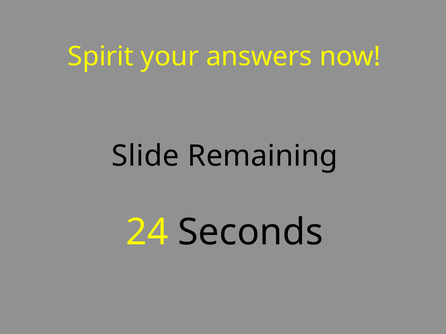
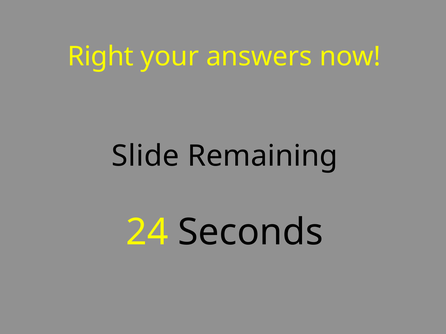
Spirit: Spirit -> Right (101, 57)
